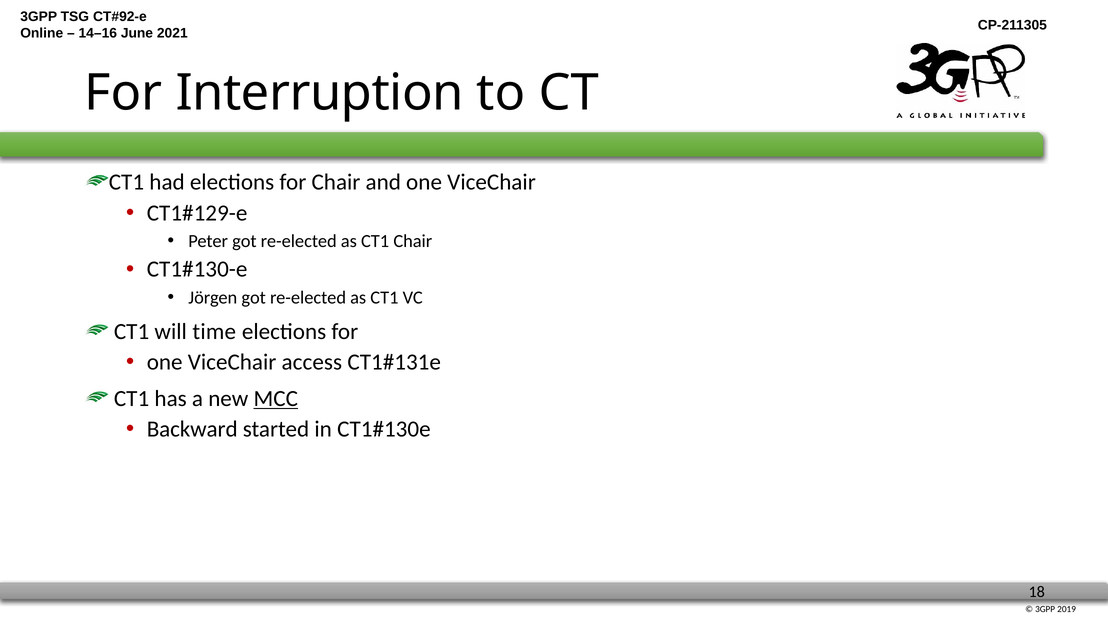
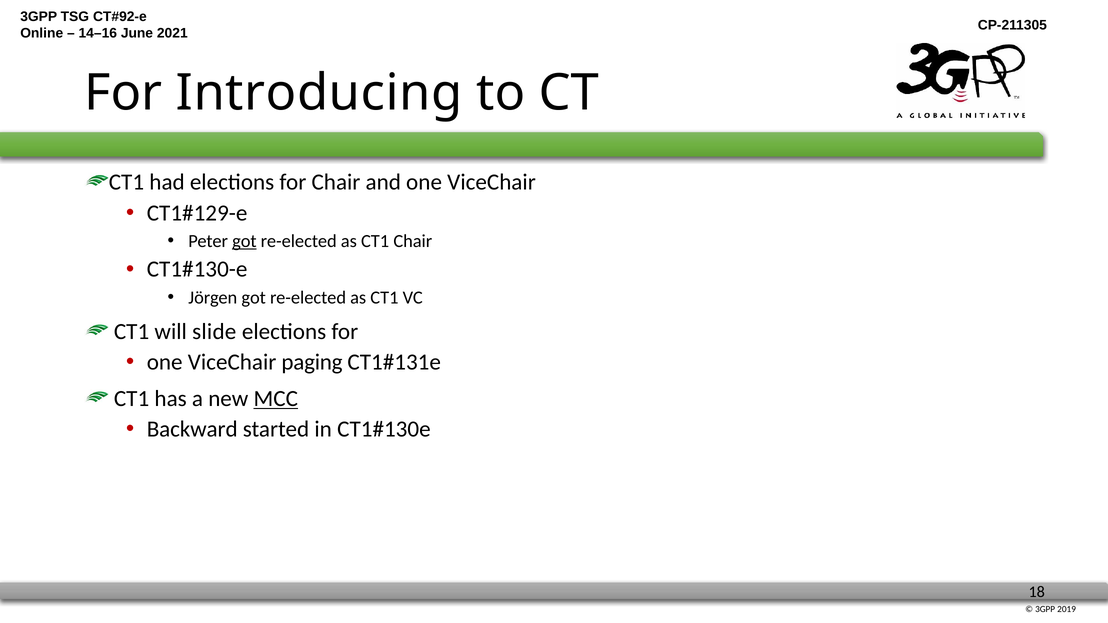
Interruption: Interruption -> Introducing (319, 93)
got underline: none -> present (244, 241)
time: time -> slide (214, 332)
access: access -> paging (312, 362)
